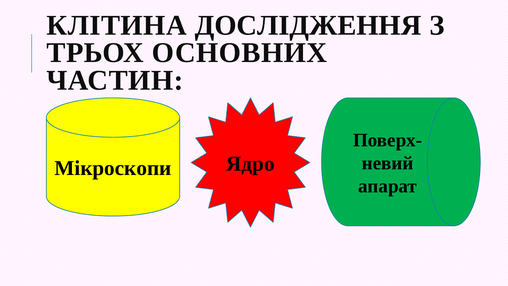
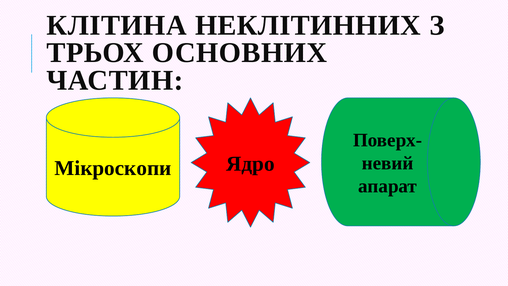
ДОСЛІДЖЕННЯ: ДОСЛІДЖЕННЯ -> НЕКЛІТИННИХ (308, 25)
